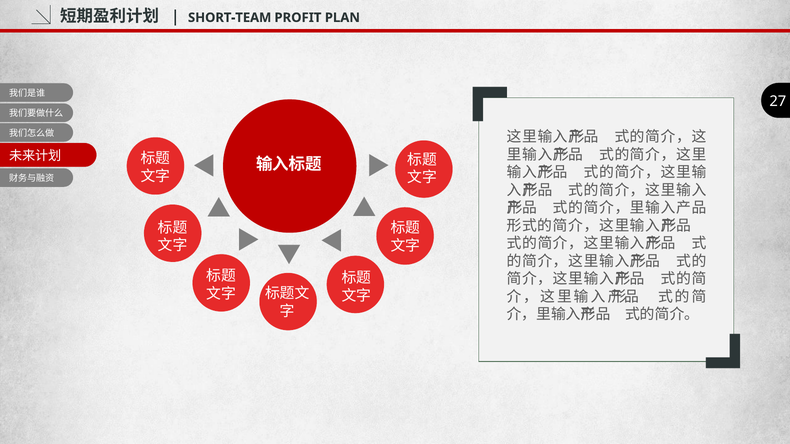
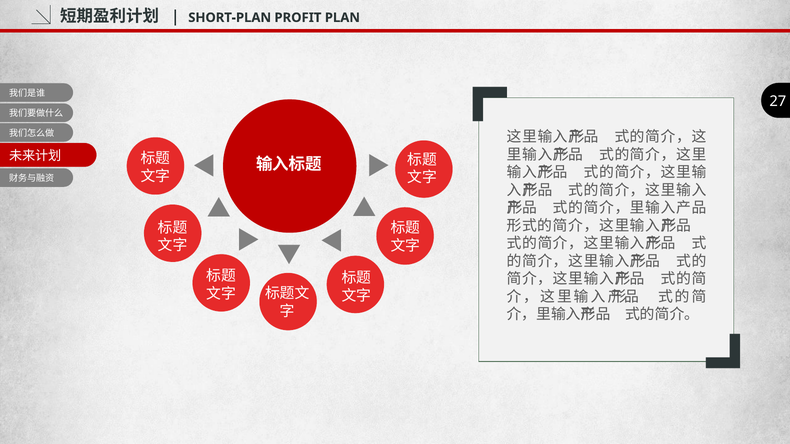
SHORT-TEAM: SHORT-TEAM -> SHORT-PLAN (230, 18)
